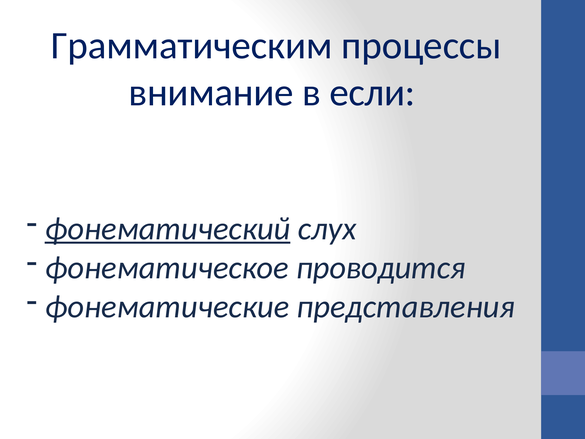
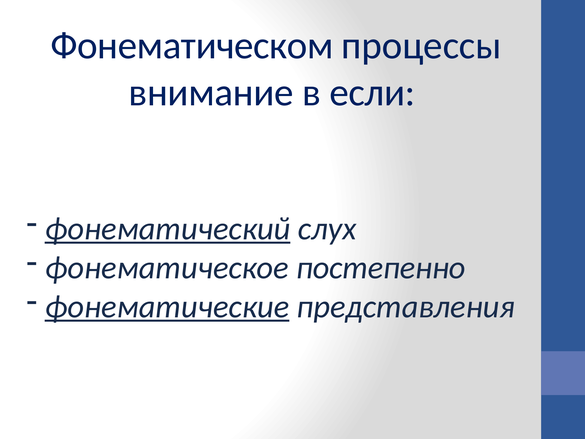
Грамматическим: Грамматическим -> Фонематическом (192, 46)
проводится: проводится -> постепенно (381, 267)
фонематические underline: none -> present (167, 306)
